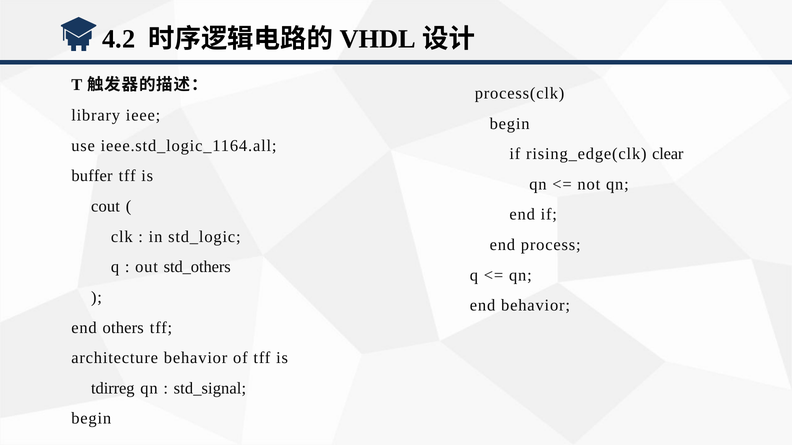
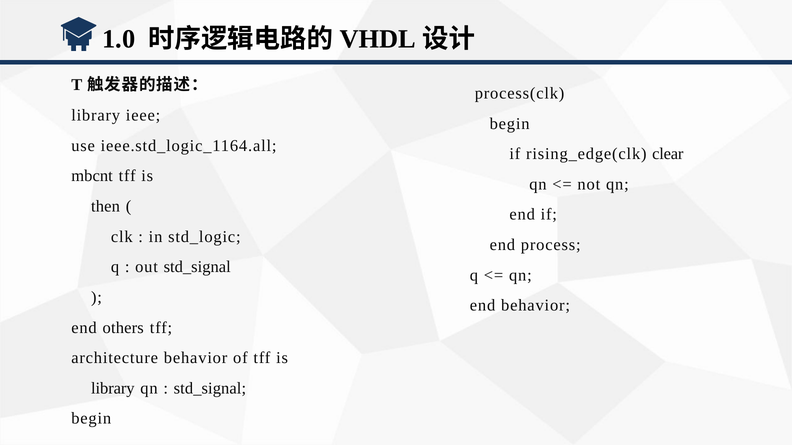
4.2: 4.2 -> 1.0 (119, 39)
buffer: buffer -> mbcnt (92, 176)
cout: cout -> then (106, 207)
out std_others: std_others -> std_signal (197, 267)
tdirreg: tdirreg -> library (113, 389)
